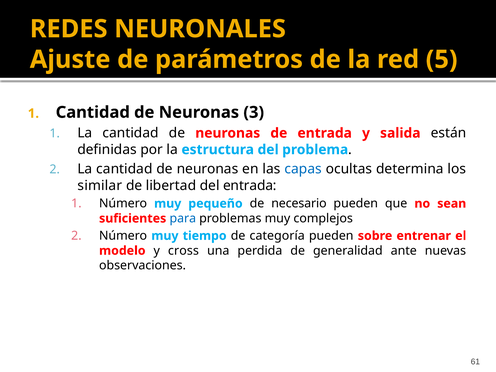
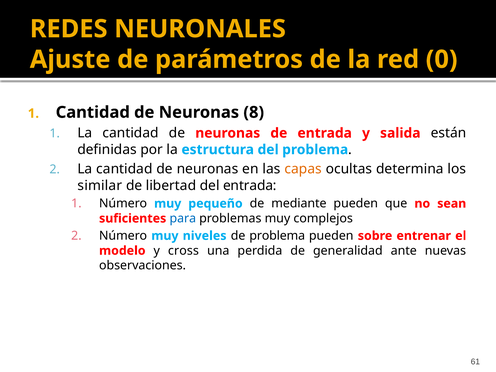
5: 5 -> 0 (442, 59)
3: 3 -> 8 (254, 112)
capas colour: blue -> orange (303, 169)
necesario: necesario -> mediante (299, 204)
tiempo: tiempo -> niveles (205, 236)
de categoría: categoría -> problema (277, 236)
